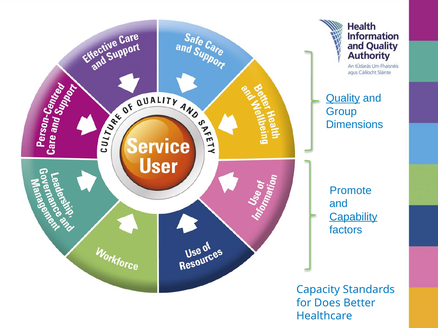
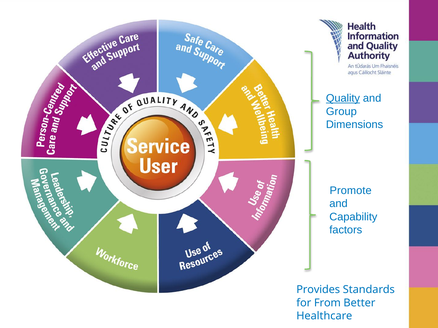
Capability underline: present -> none (353, 217)
Capacity: Capacity -> Provides (318, 290)
Does: Does -> From (327, 303)
